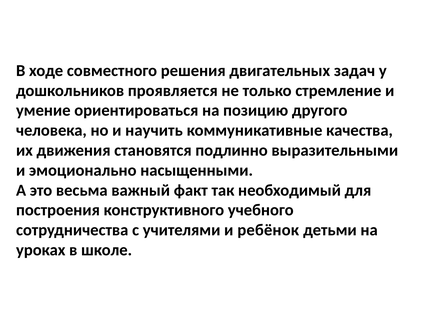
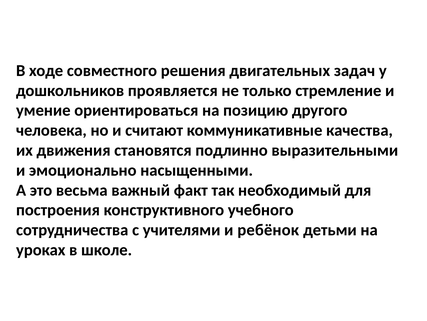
научить: научить -> считают (154, 130)
